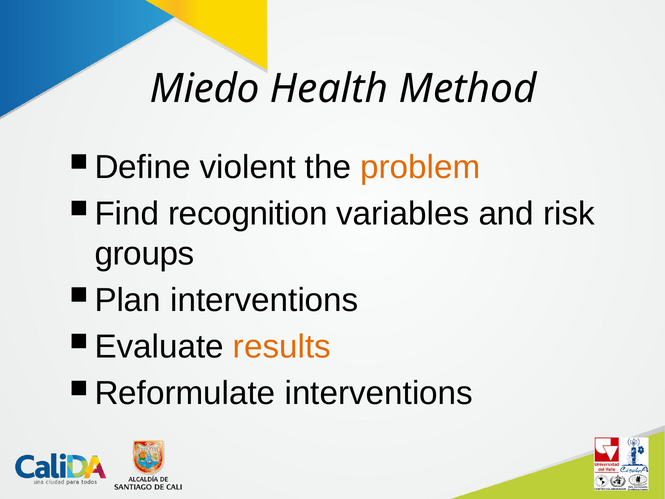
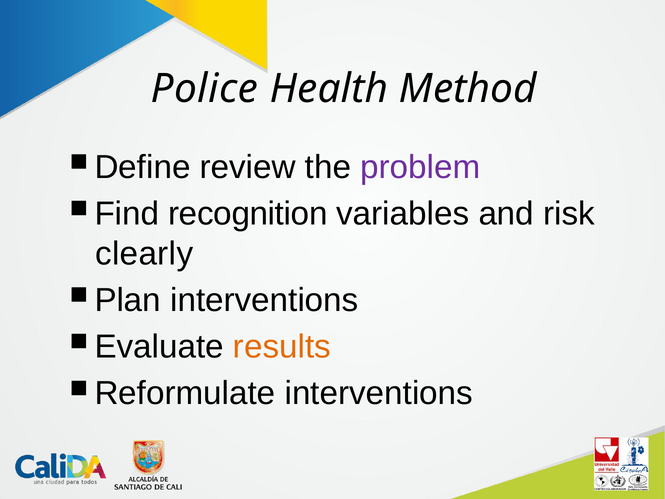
Miedo: Miedo -> Police (204, 89)
violent: violent -> review (248, 167)
problem colour: orange -> purple (420, 167)
groups: groups -> clearly (144, 254)
